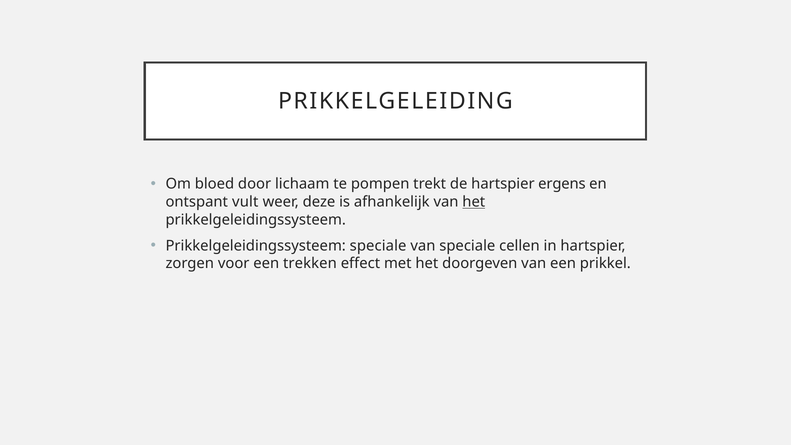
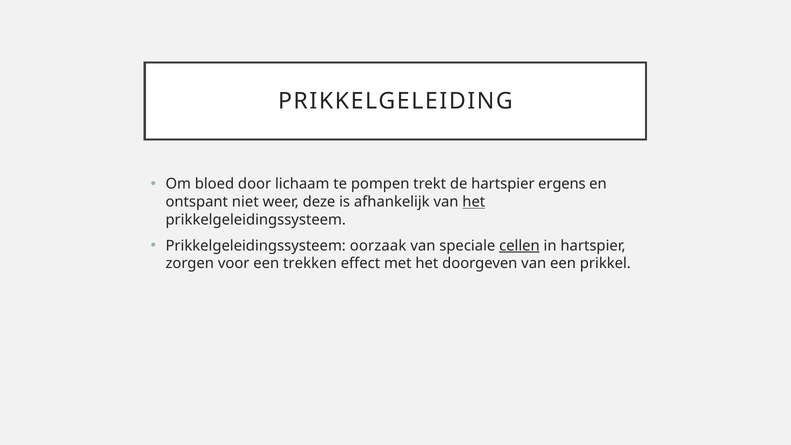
vult: vult -> niet (245, 202)
Prikkelgeleidingssysteem speciale: speciale -> oorzaak (378, 246)
cellen underline: none -> present (519, 246)
